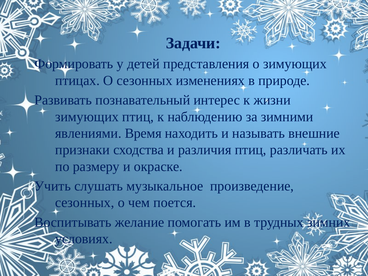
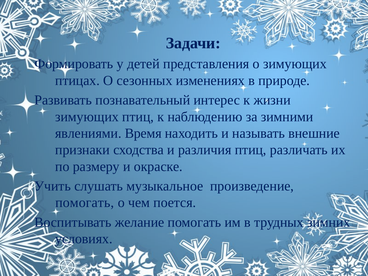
сезонных: сезонных -> помогать (85, 203)
